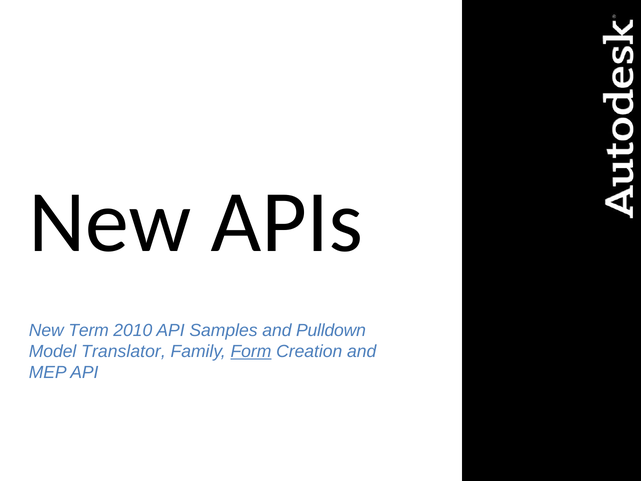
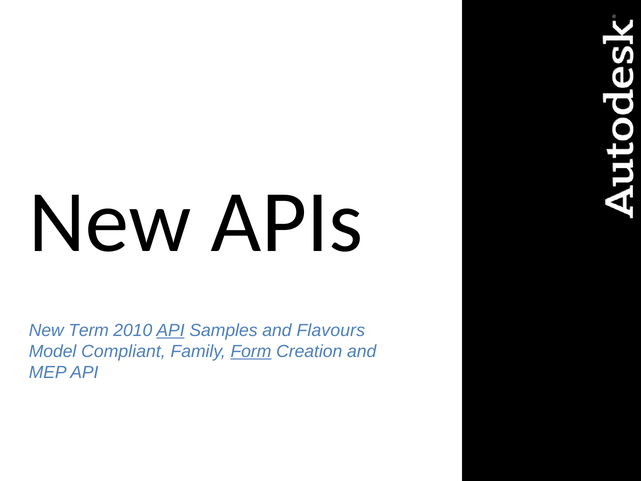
API underline: none -> present (171, 330)
Pulldown: Pulldown -> Flavours (331, 330)
Translator: Translator -> Compliant (123, 351)
